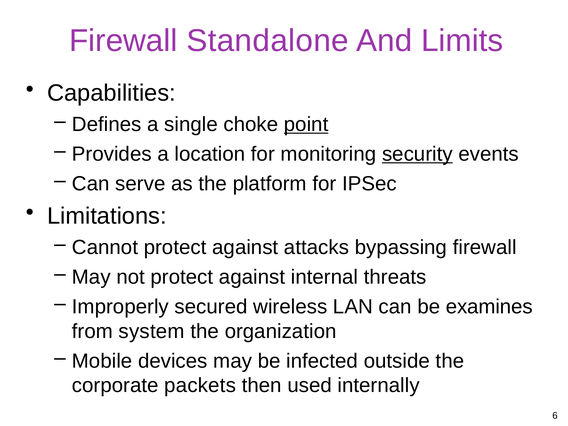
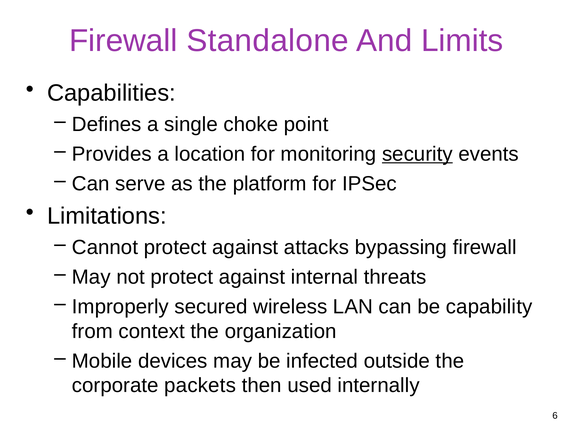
point underline: present -> none (306, 124)
examines: examines -> capability (489, 307)
system: system -> context (152, 331)
